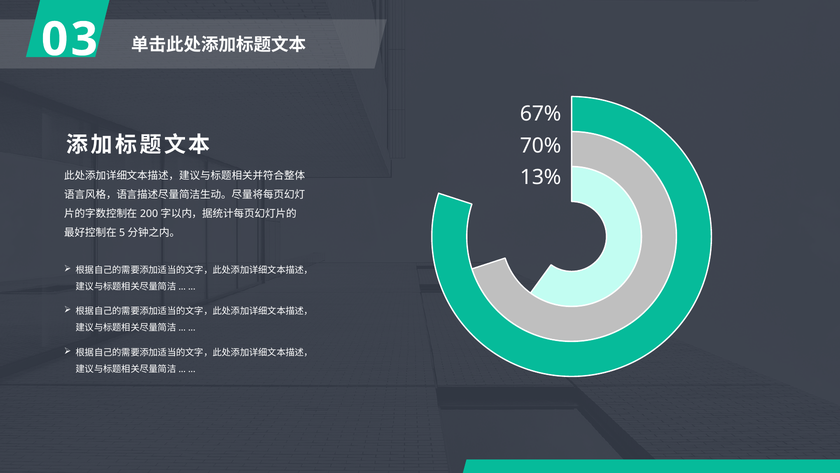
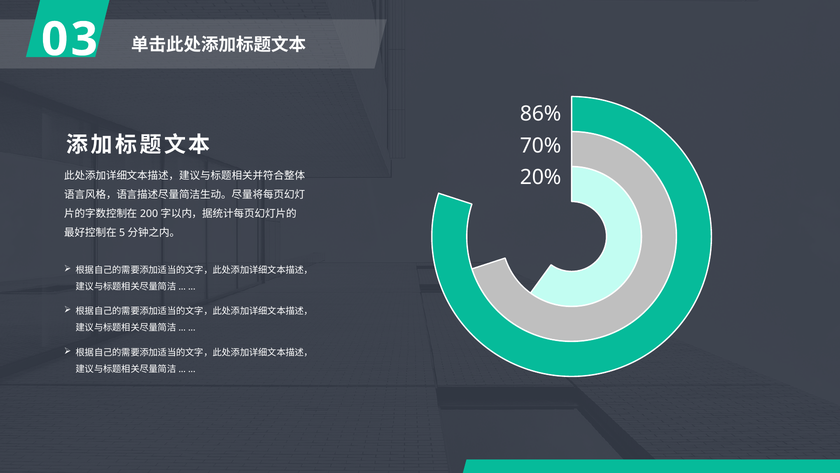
67%: 67% -> 86% (541, 114)
13%: 13% -> 20% (541, 177)
